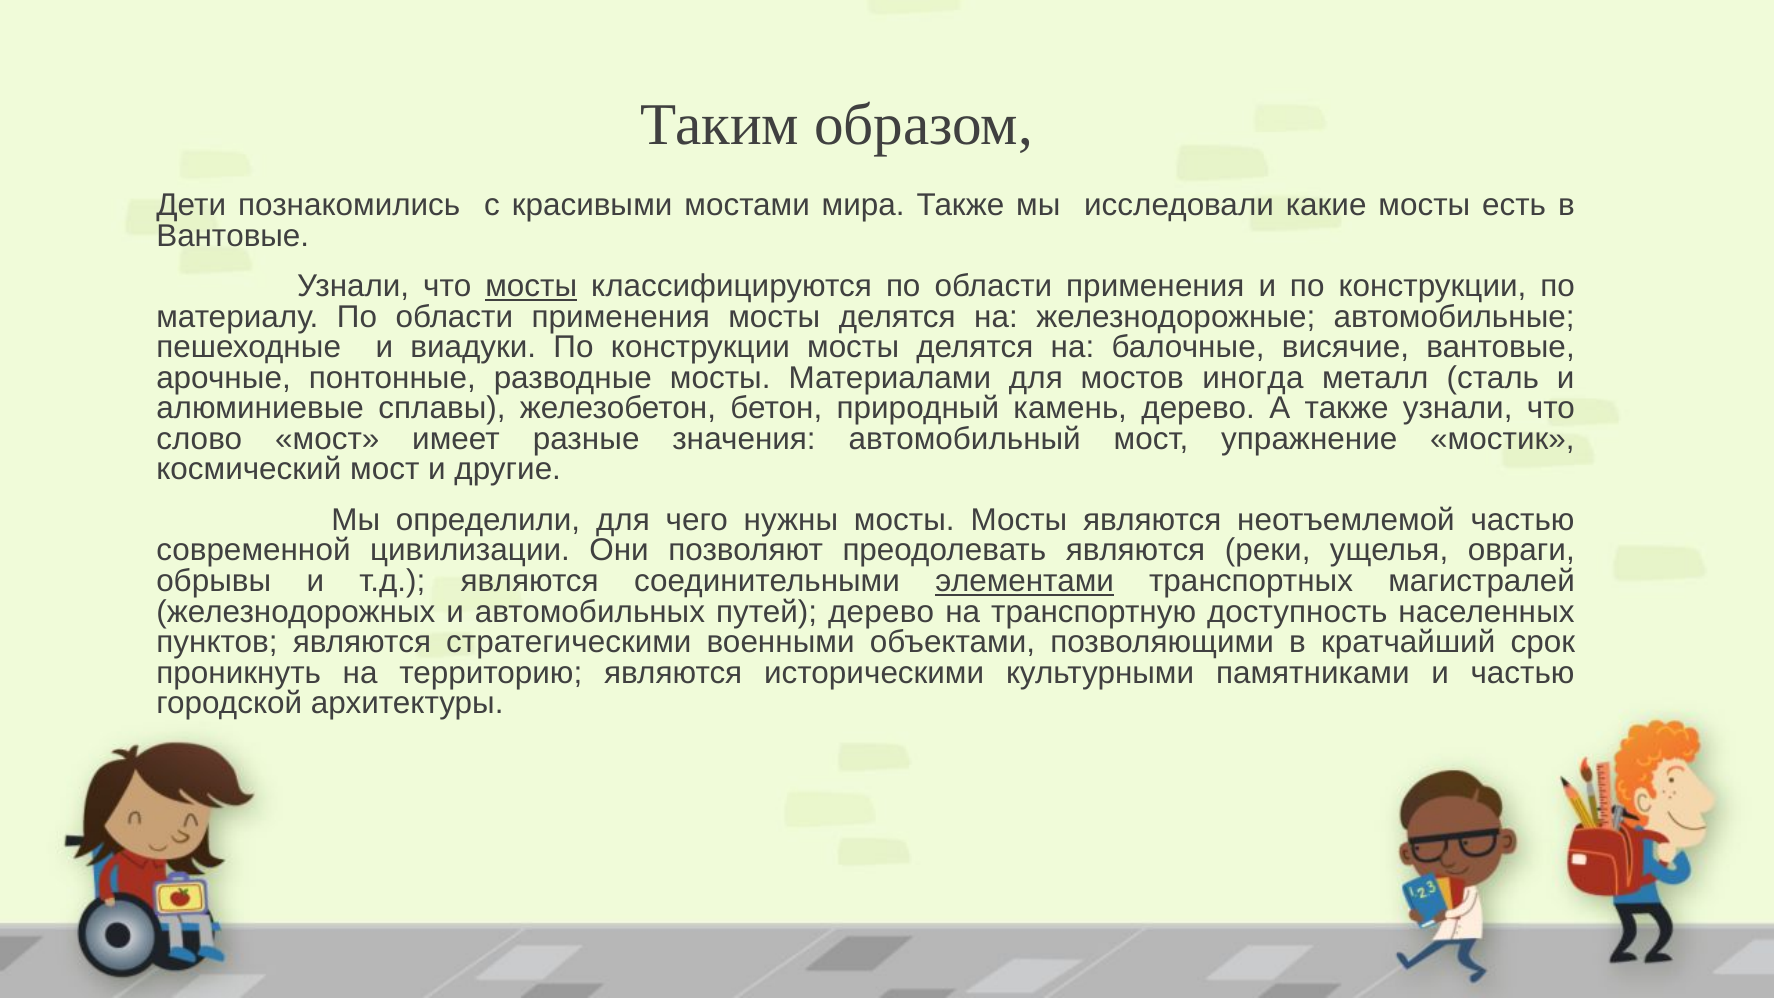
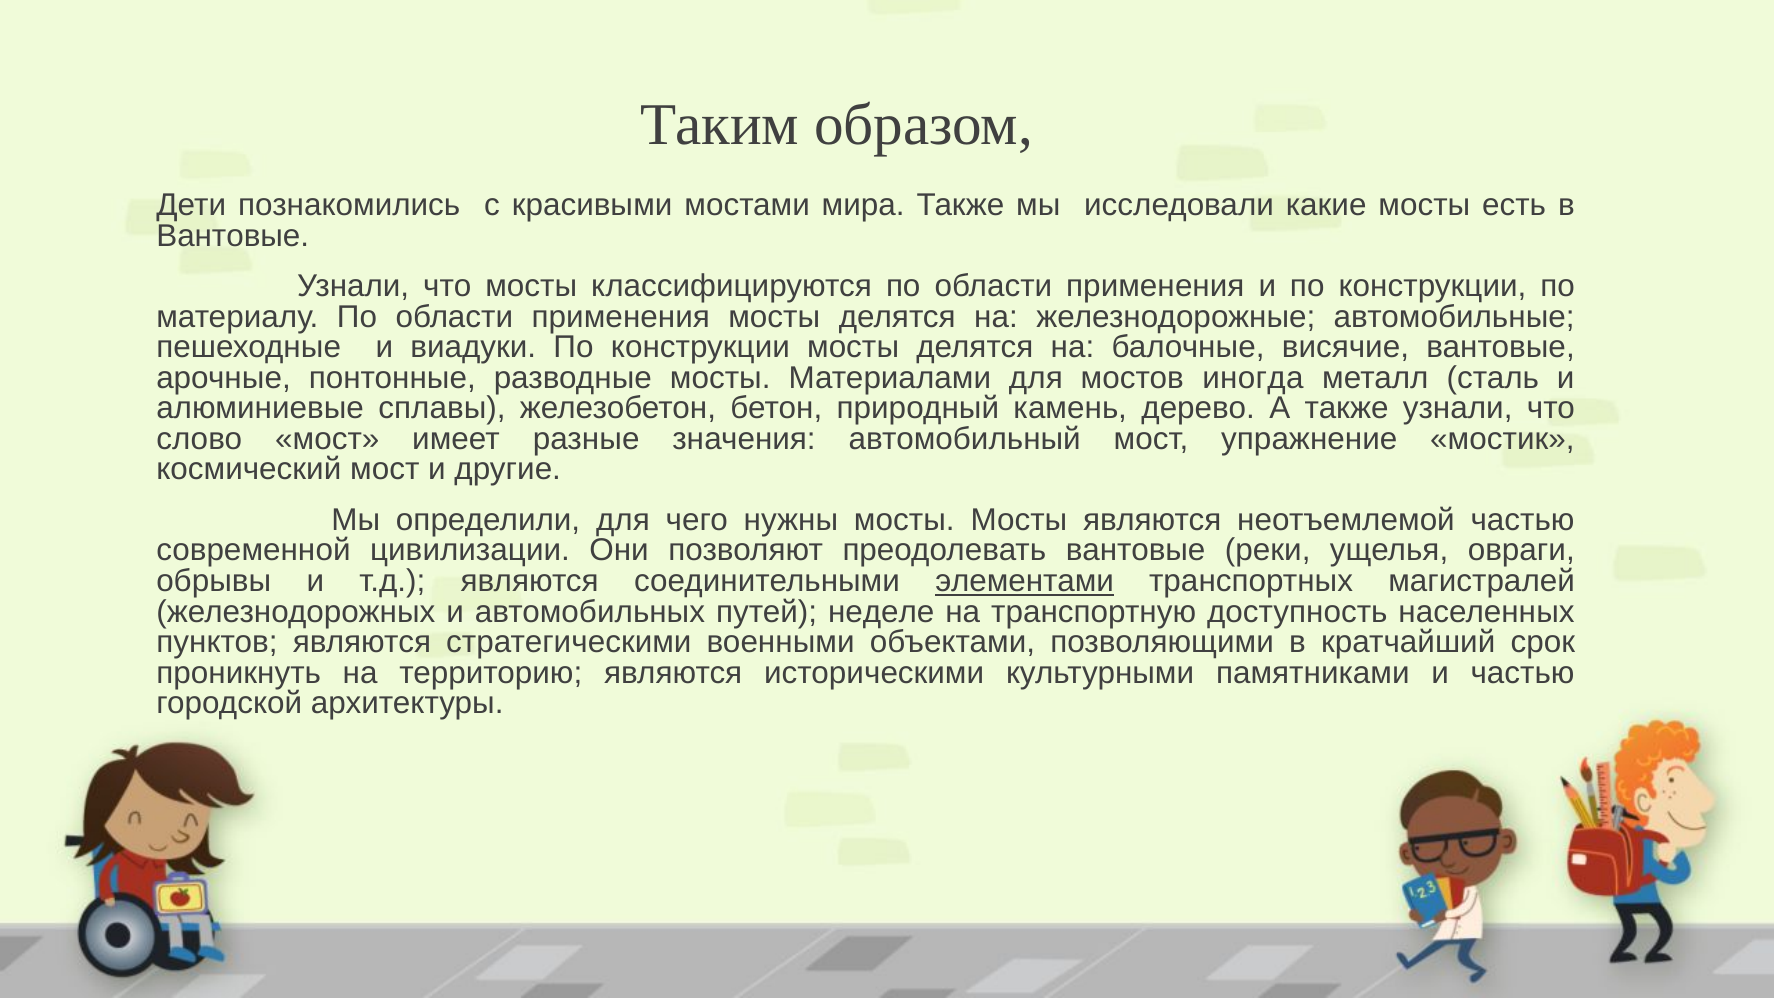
мосты underline: present -> none (531, 286)
преодолевать являются: являются -> вантовые (1136, 551)
путей дерево: дерево -> неделе (881, 612)
